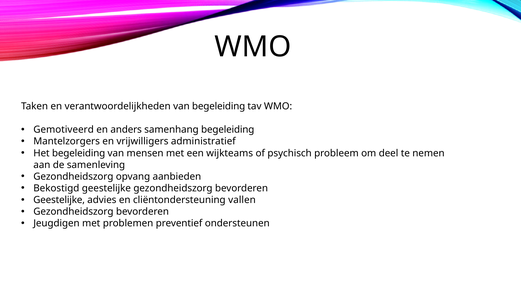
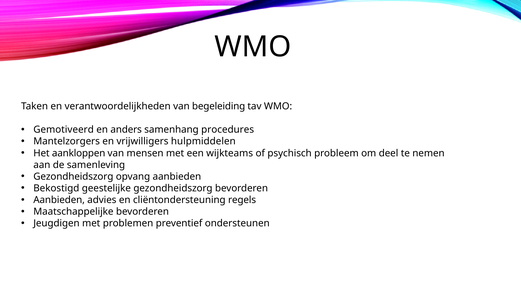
samenhang begeleiding: begeleiding -> procedures (228, 130)
administratief: administratief -> hulpmiddelen (203, 141)
Het begeleiding: begeleiding -> aankloppen (79, 153)
Geestelijke: Geestelijke -> Aanbieden (59, 200)
vallen: vallen -> regels (242, 200)
Gezondheidszorg: Gezondheidszorg -> Maatschappelijke (73, 212)
